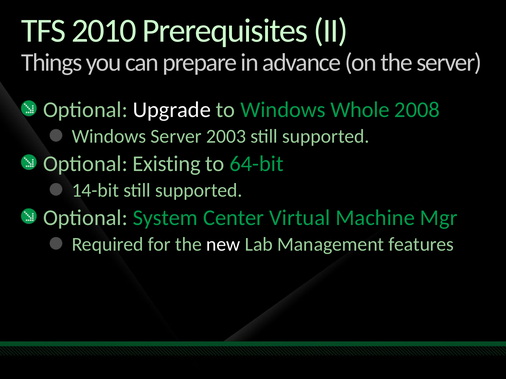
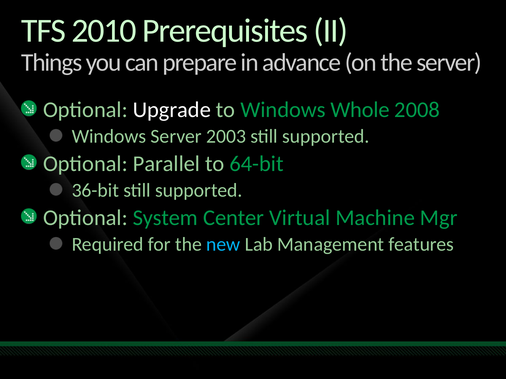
Existing: Existing -> Parallel (166, 164)
14-bit: 14-bit -> 36-bit (95, 191)
new colour: white -> light blue (223, 245)
